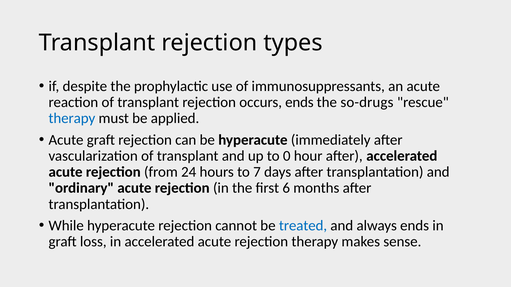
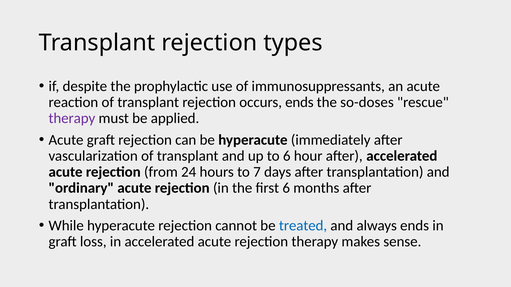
so-drugs: so-drugs -> so-doses (367, 102)
therapy colour: blue -> purple (72, 119)
to 0: 0 -> 6 (287, 156)
